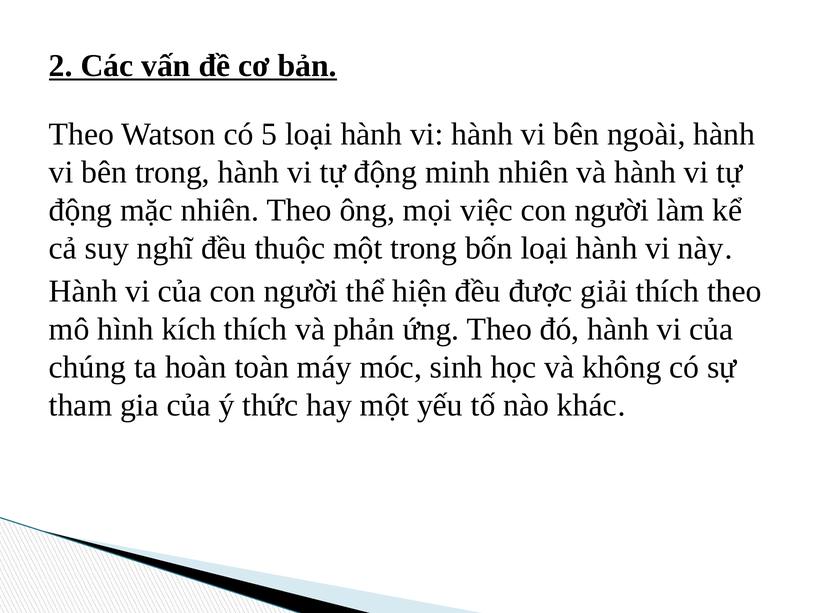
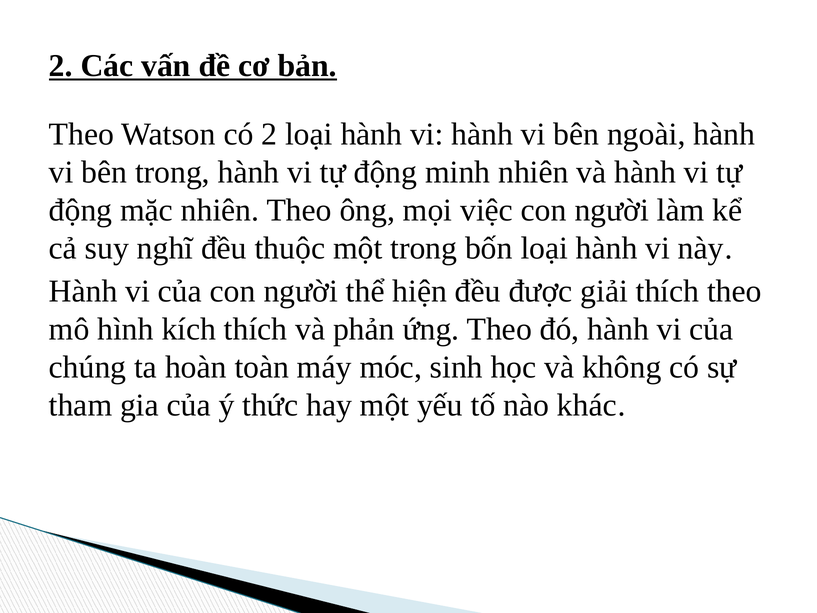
có 5: 5 -> 2 (269, 134)
